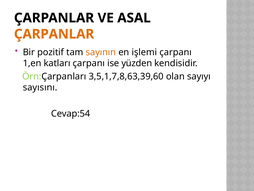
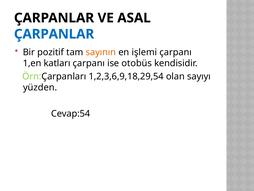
ÇARPANLAR colour: orange -> blue (54, 34)
yüzden: yüzden -> otobüs (137, 63)
3,5,1,7,8,63,39,60: 3,5,1,7,8,63,39,60 -> 1,2,3,6,9,18,29,54 (126, 76)
sayısını: sayısını -> yüzden (40, 87)
